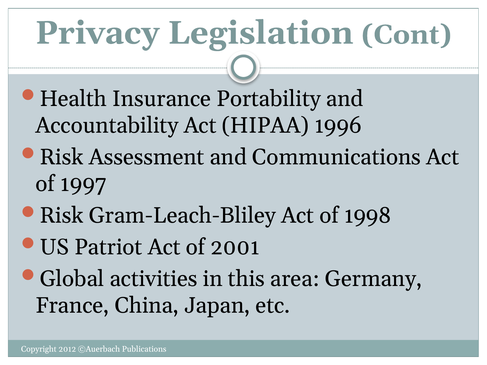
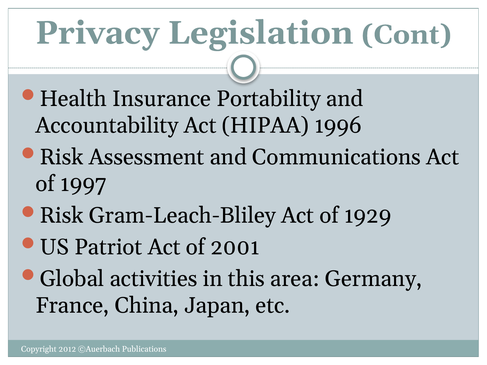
1998: 1998 -> 1929 (368, 216)
